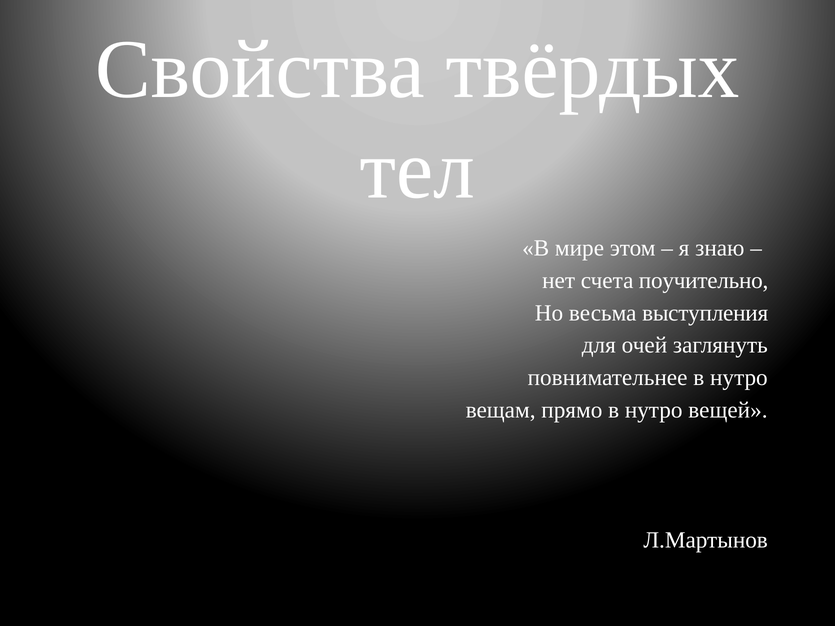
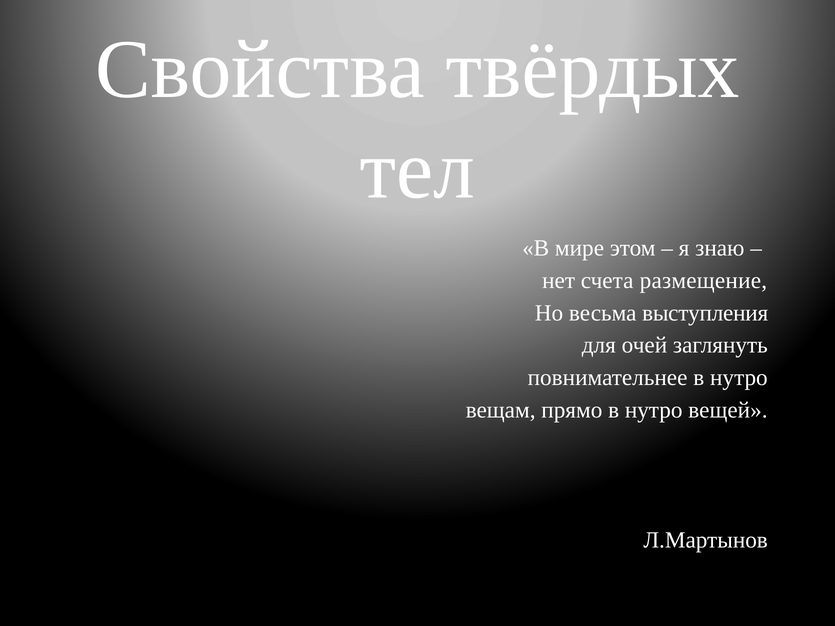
поучительно: поучительно -> размещение (703, 281)
